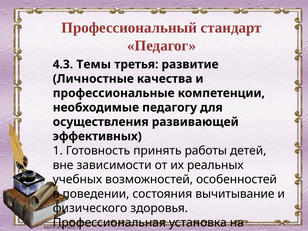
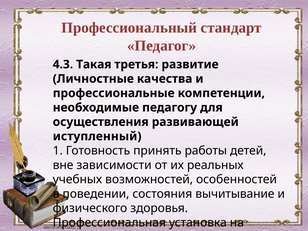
Темы: Темы -> Такая (94, 64)
эффективных: эффективных -> иступленный (97, 136)
